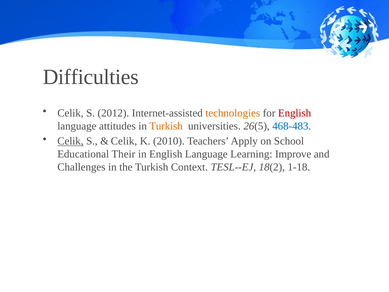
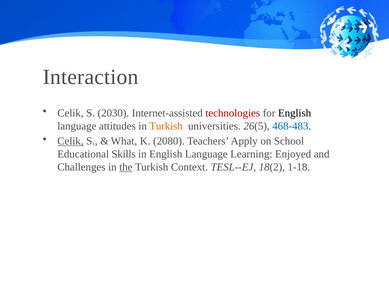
Difficulties: Difficulties -> Interaction (91, 77)
2012: 2012 -> 2030 (113, 113)
technologies colour: orange -> red (233, 113)
English colour: red -> black (295, 113)
Celik: Celik -> What (124, 141)
2010: 2010 -> 2080 (169, 141)
Their: Their -> Skills (124, 154)
Improve: Improve -> Enjoyed (293, 154)
the underline: none -> present (126, 167)
